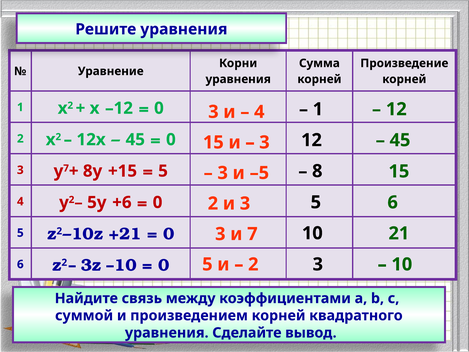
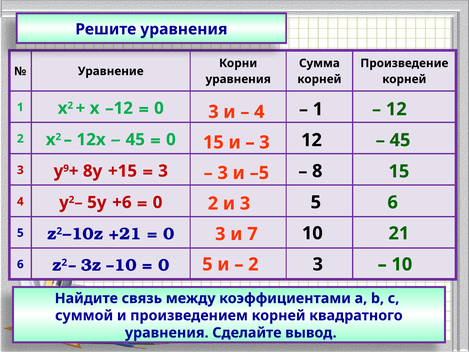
7: 7 -> 9 (66, 168)
5: 5 -> 3 (163, 171)
